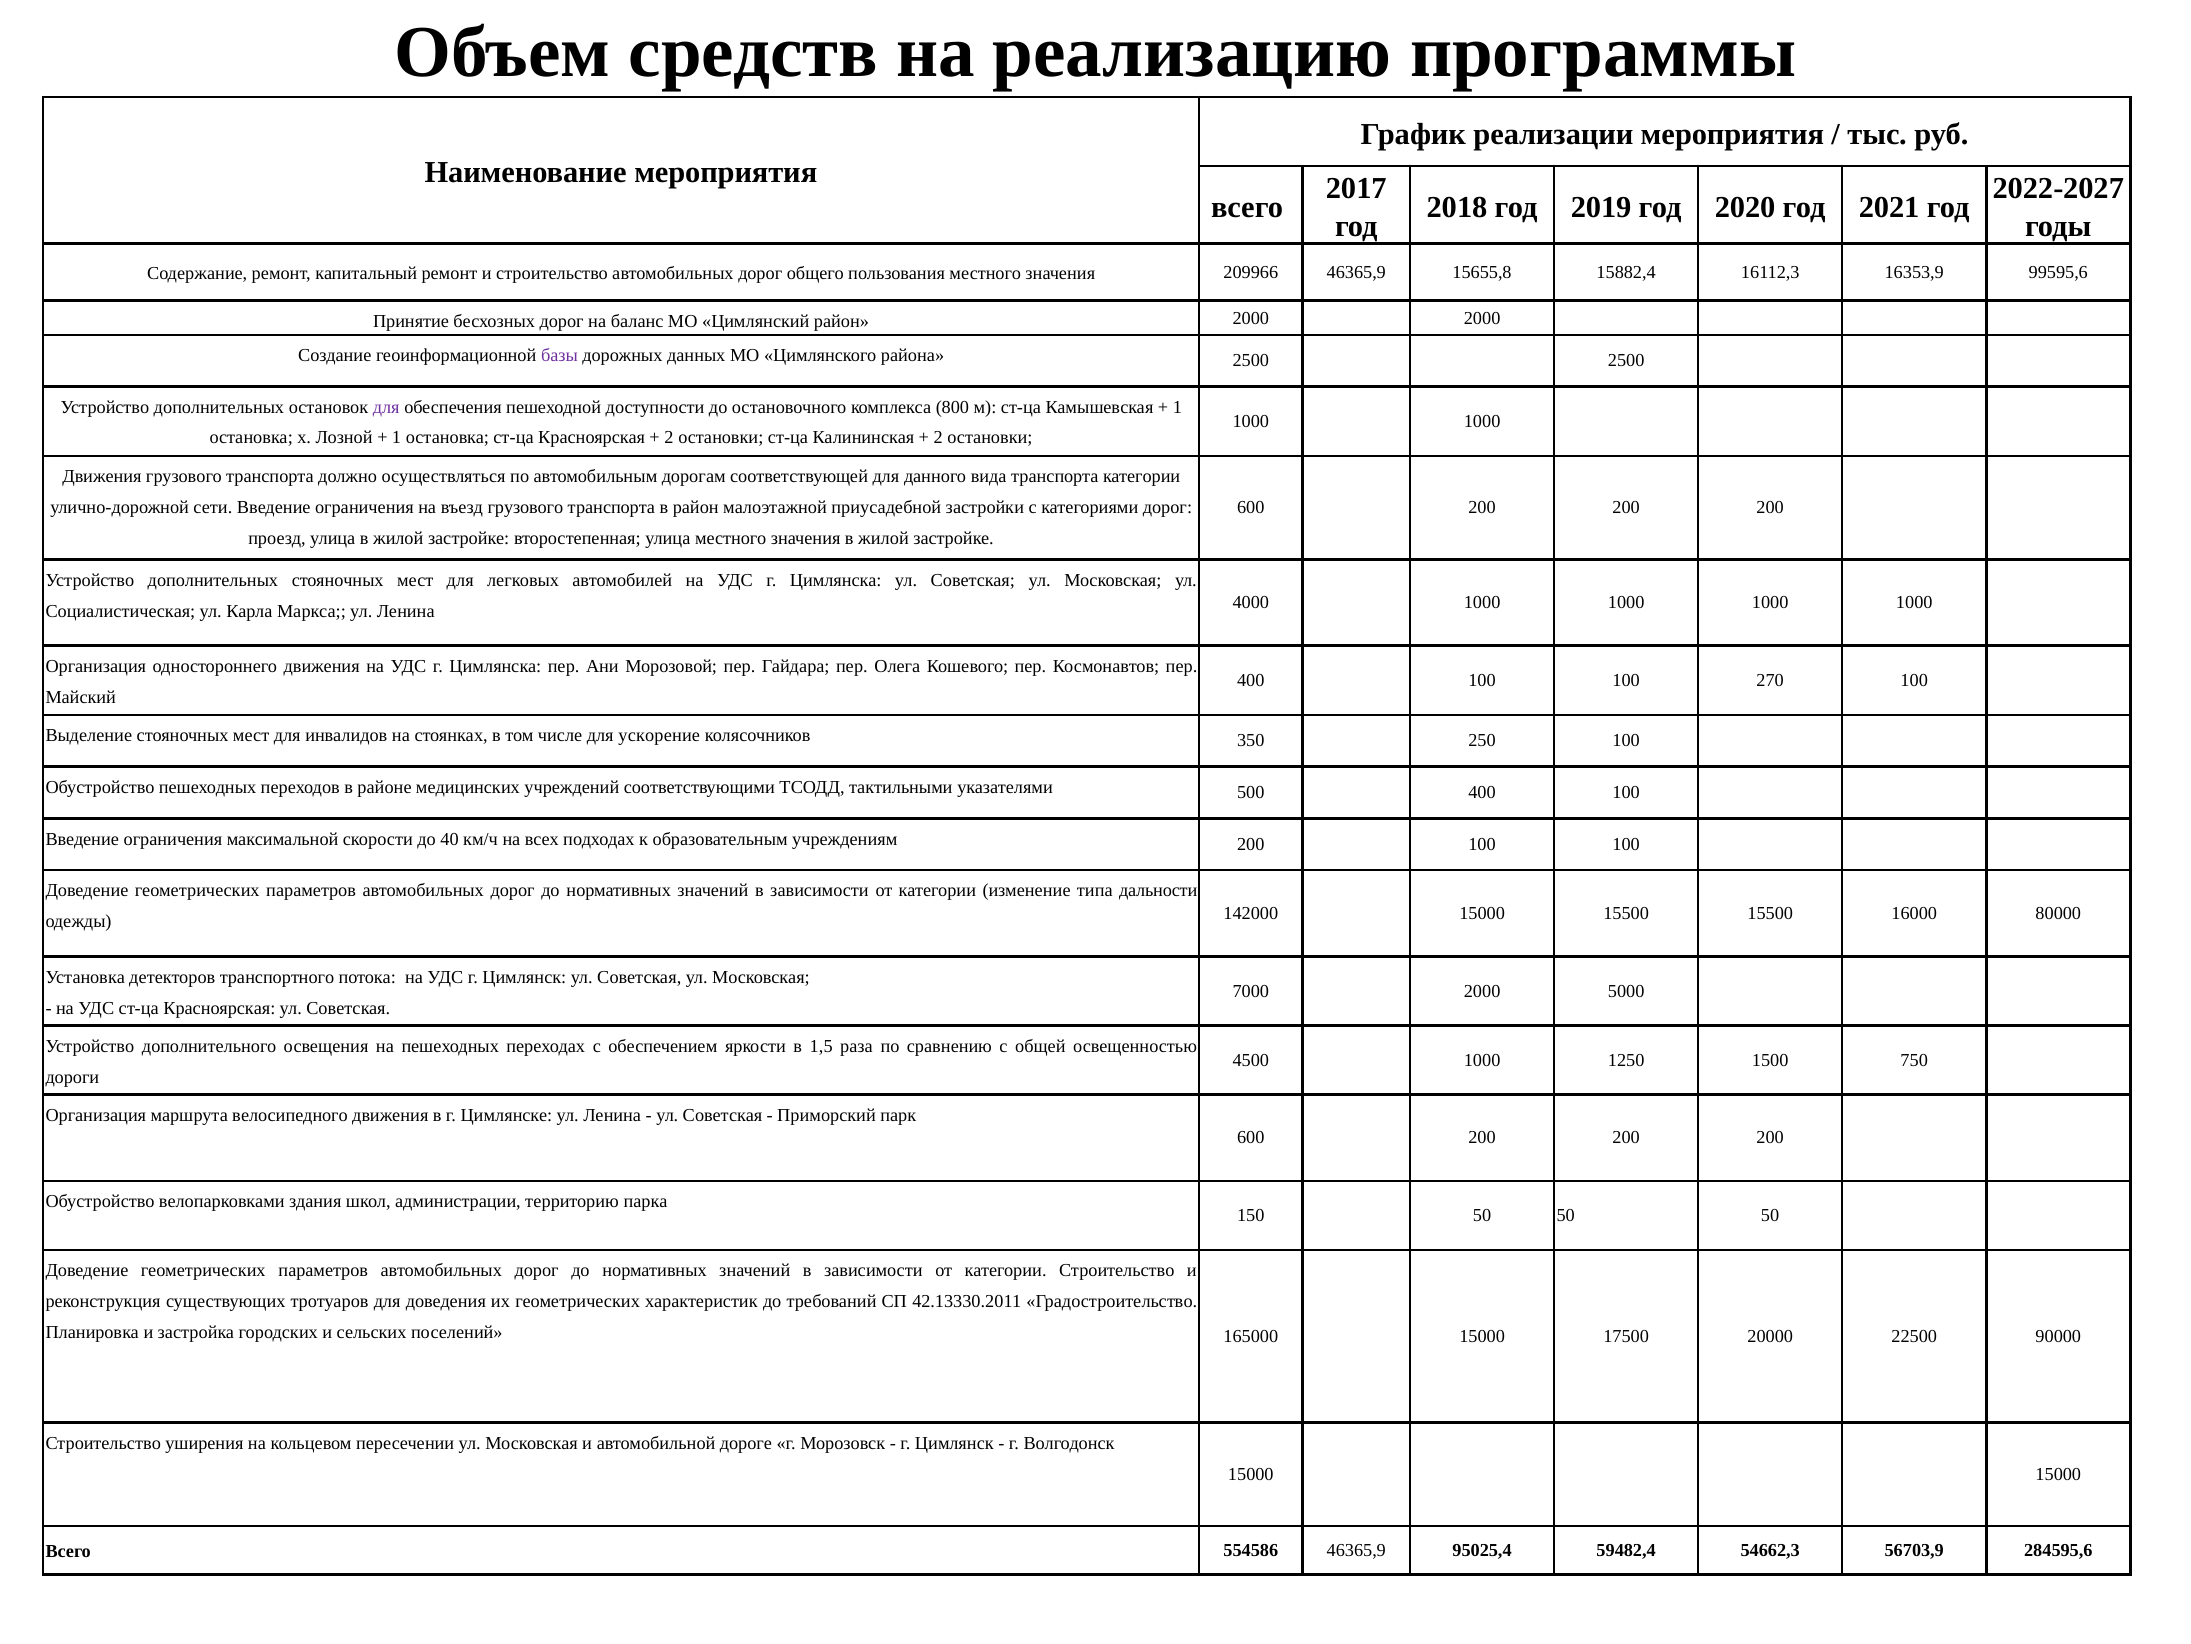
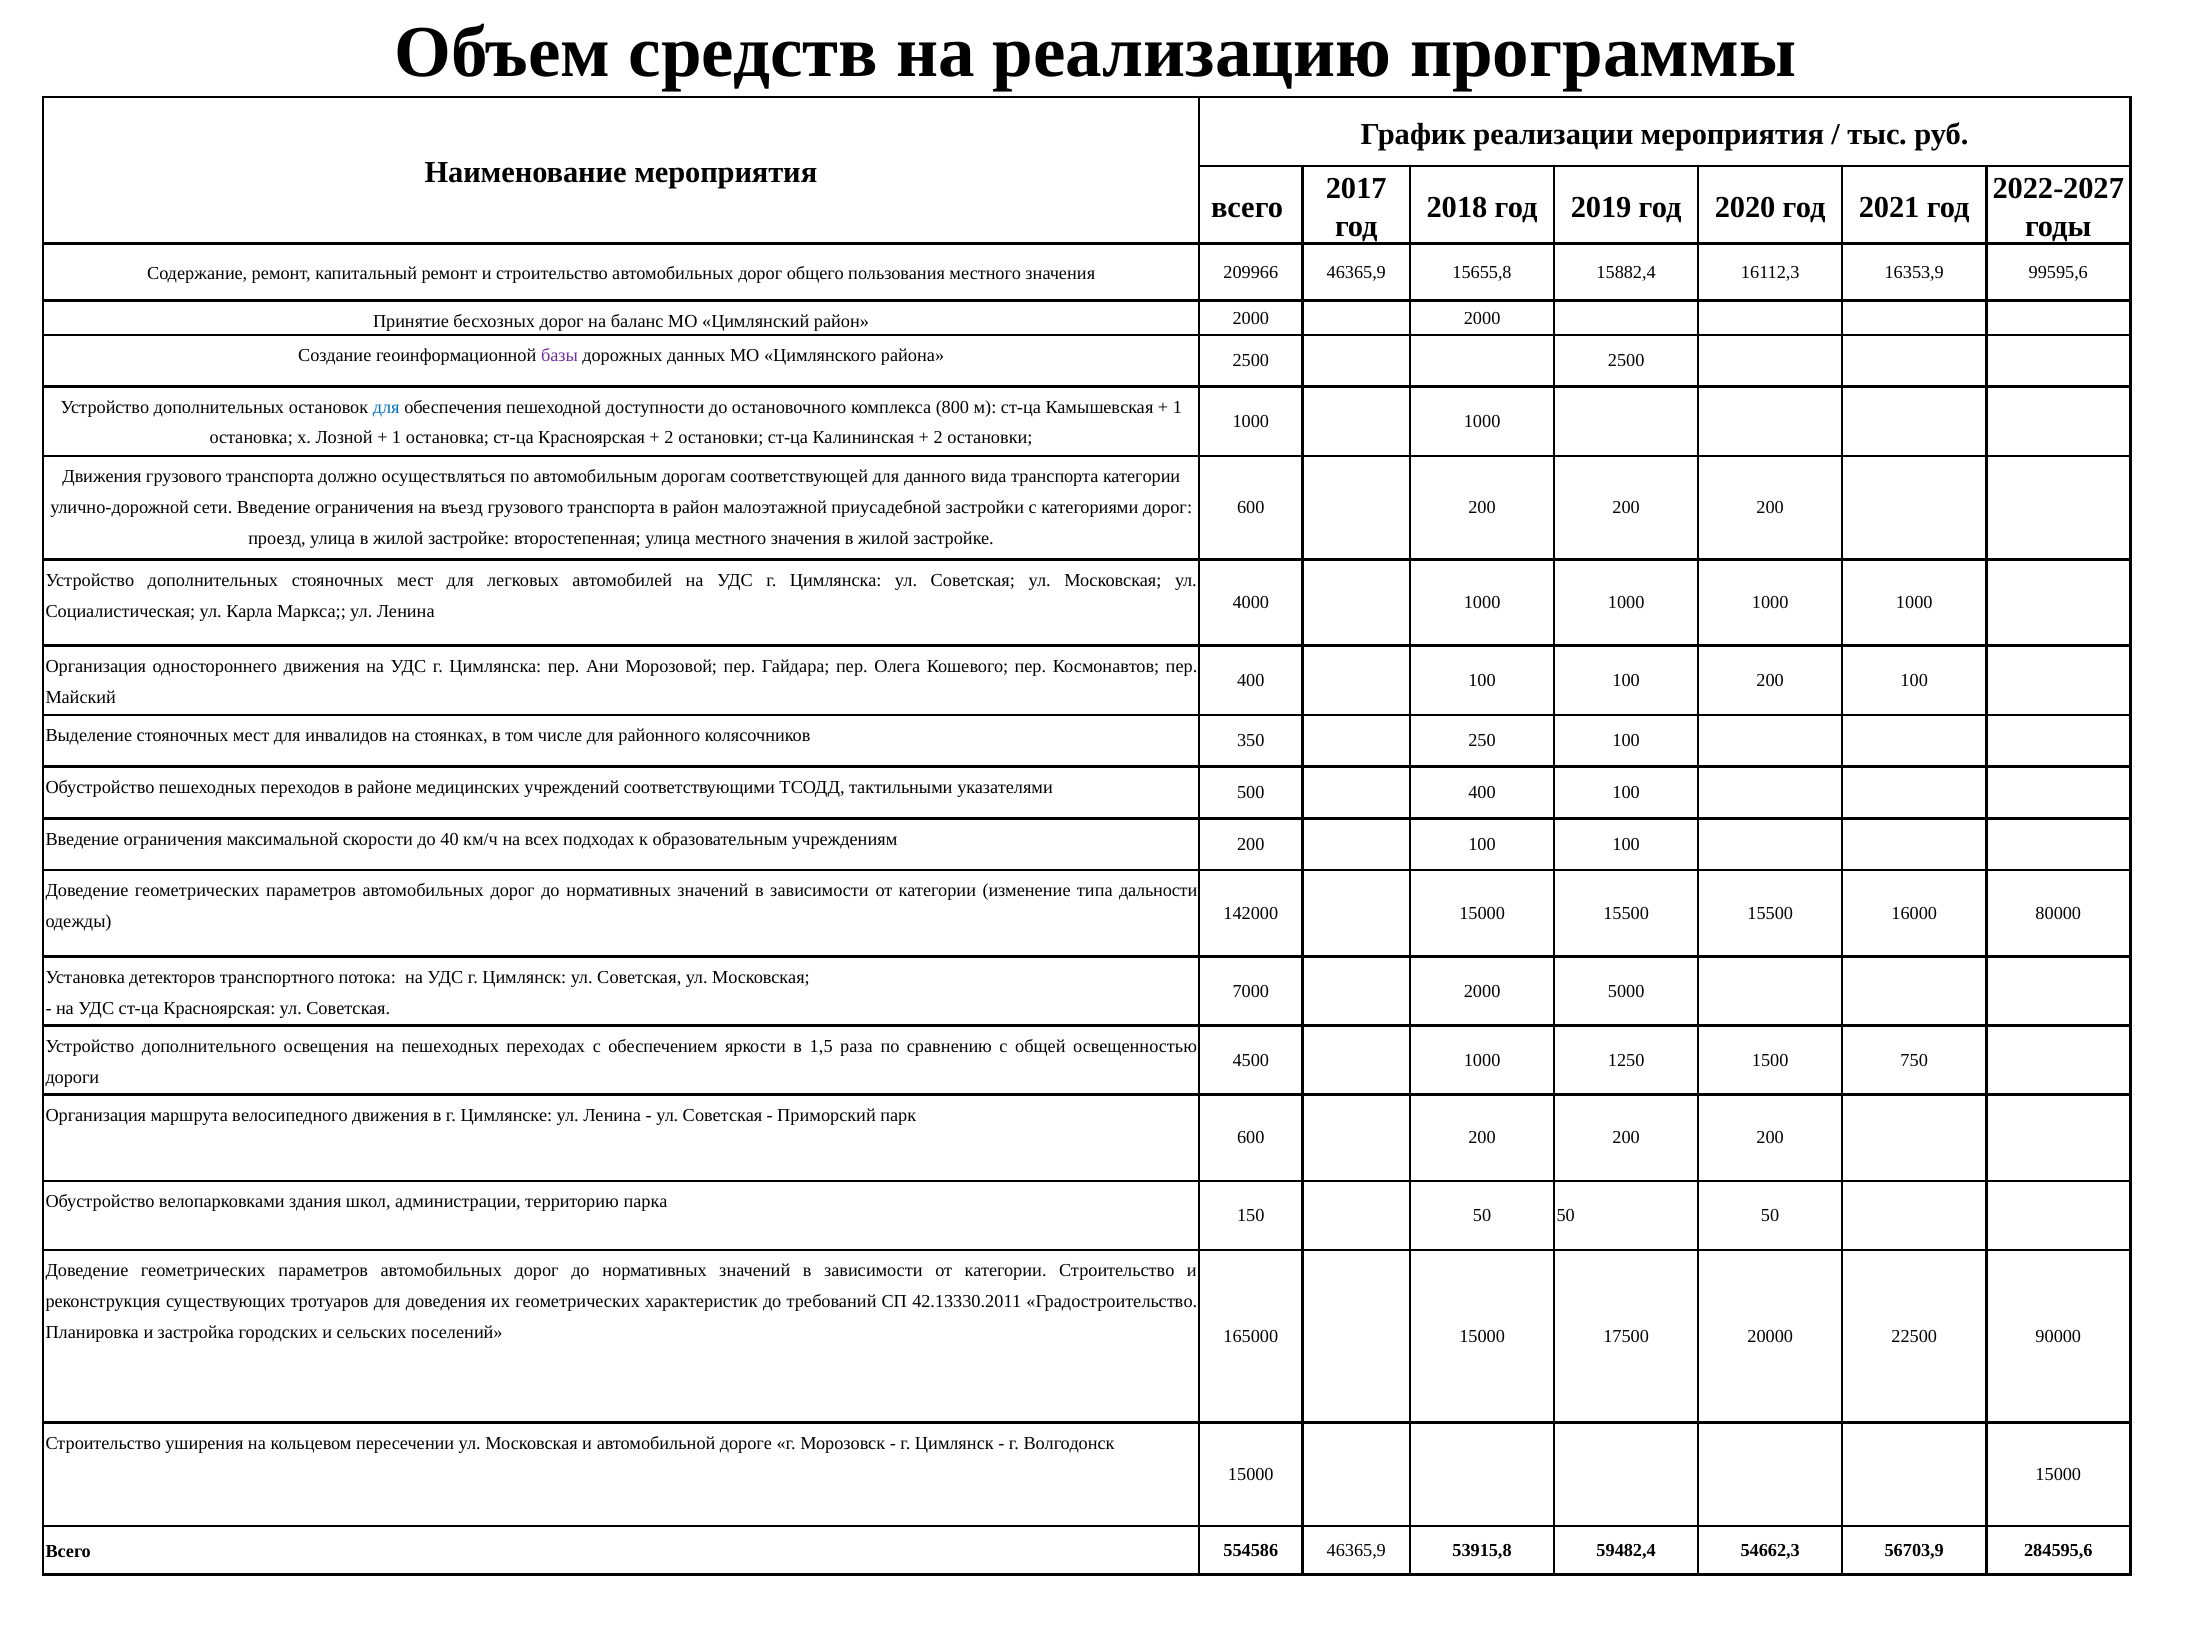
для colour: purple -> blue (386, 407)
100 270: 270 -> 200 (1770, 680)
ускорение: ускорение -> районного (659, 735)
95025,4: 95025,4 -> 53915,8 (1482, 1550)
